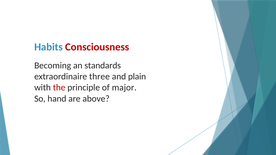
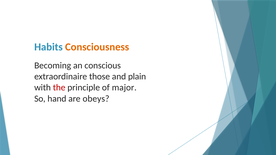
Consciousness colour: red -> orange (97, 47)
standards: standards -> conscious (103, 66)
three: three -> those (100, 77)
above: above -> obeys (96, 99)
